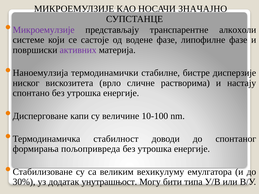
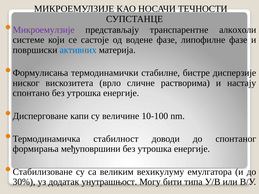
ЗНАЧАЈНО: ЗНАЧАЈНО -> ТЕЧНОСТИ (203, 9)
активних colour: purple -> blue (78, 50)
Наноемулзија: Наноемулзија -> Формулисања (40, 73)
пољопривреда: пољопривреда -> међуповршини (91, 149)
